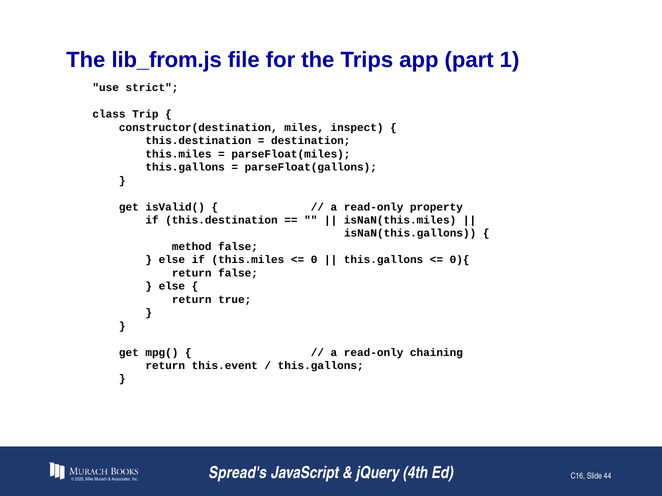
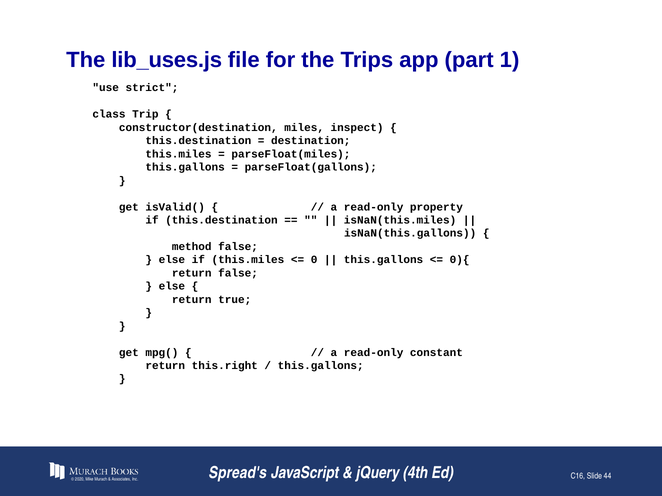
lib_from.js: lib_from.js -> lib_uses.js (167, 60)
chaining: chaining -> constant (436, 353)
this.event: this.event -> this.right (225, 366)
